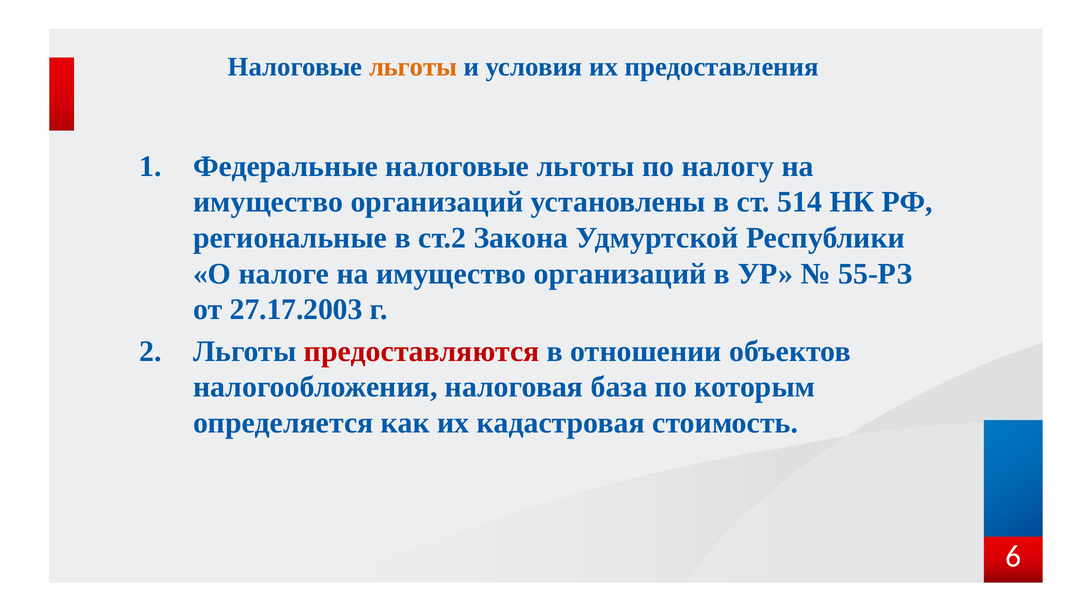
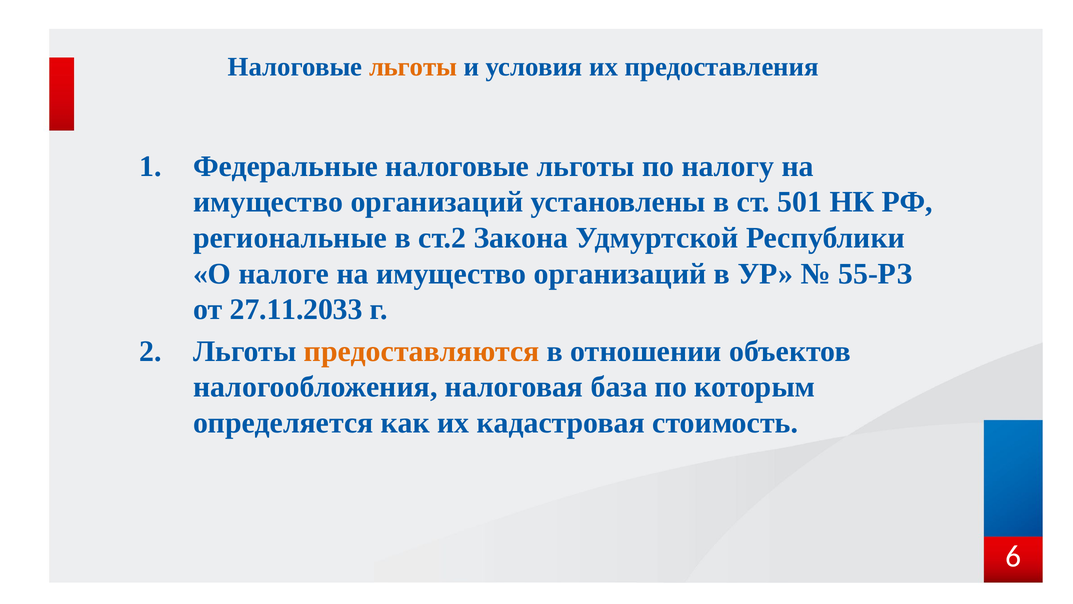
514: 514 -> 501 (800, 202)
27.17.2003: 27.17.2003 -> 27.11.2033 (296, 309)
предоставляются colour: red -> orange (422, 351)
